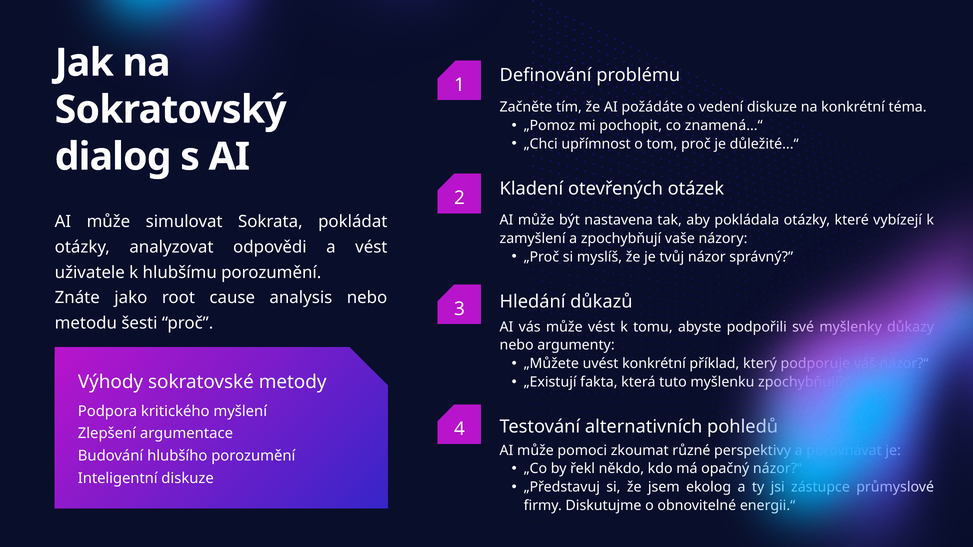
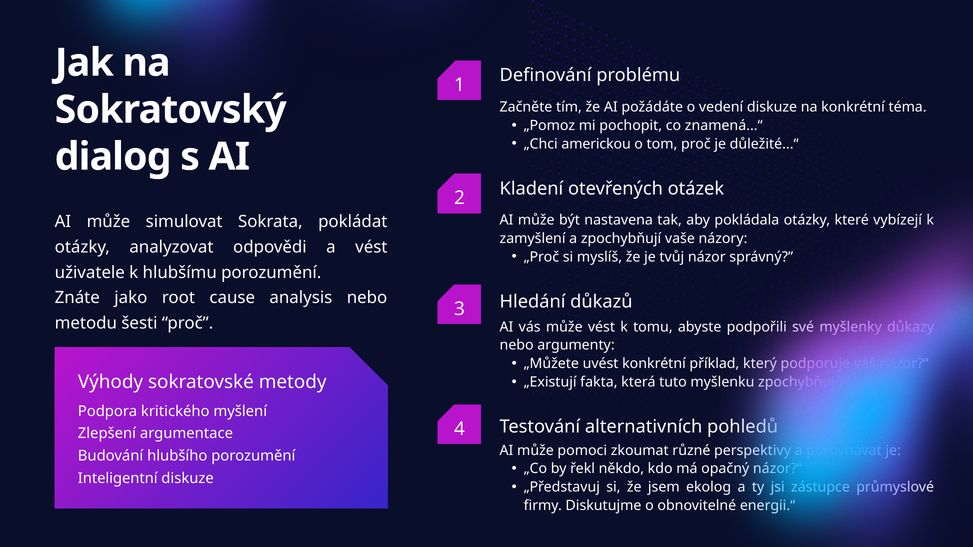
upřímnost: upřímnost -> americkou (596, 144)
